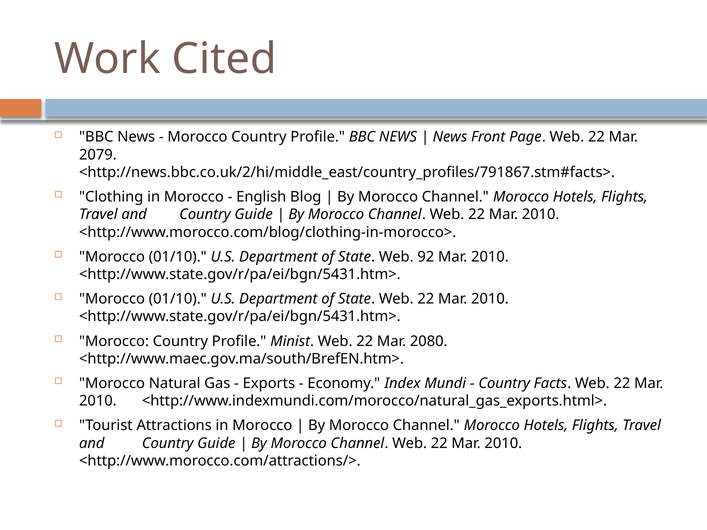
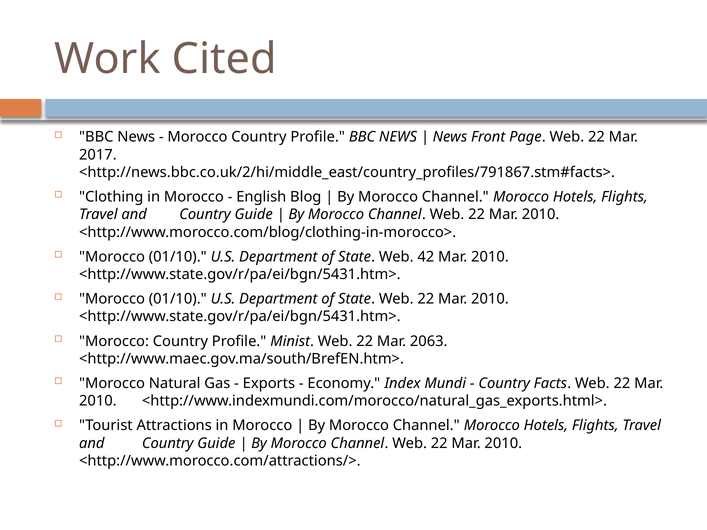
2079: 2079 -> 2017 (98, 155)
92: 92 -> 42 (426, 257)
2080: 2080 -> 2063 (429, 341)
